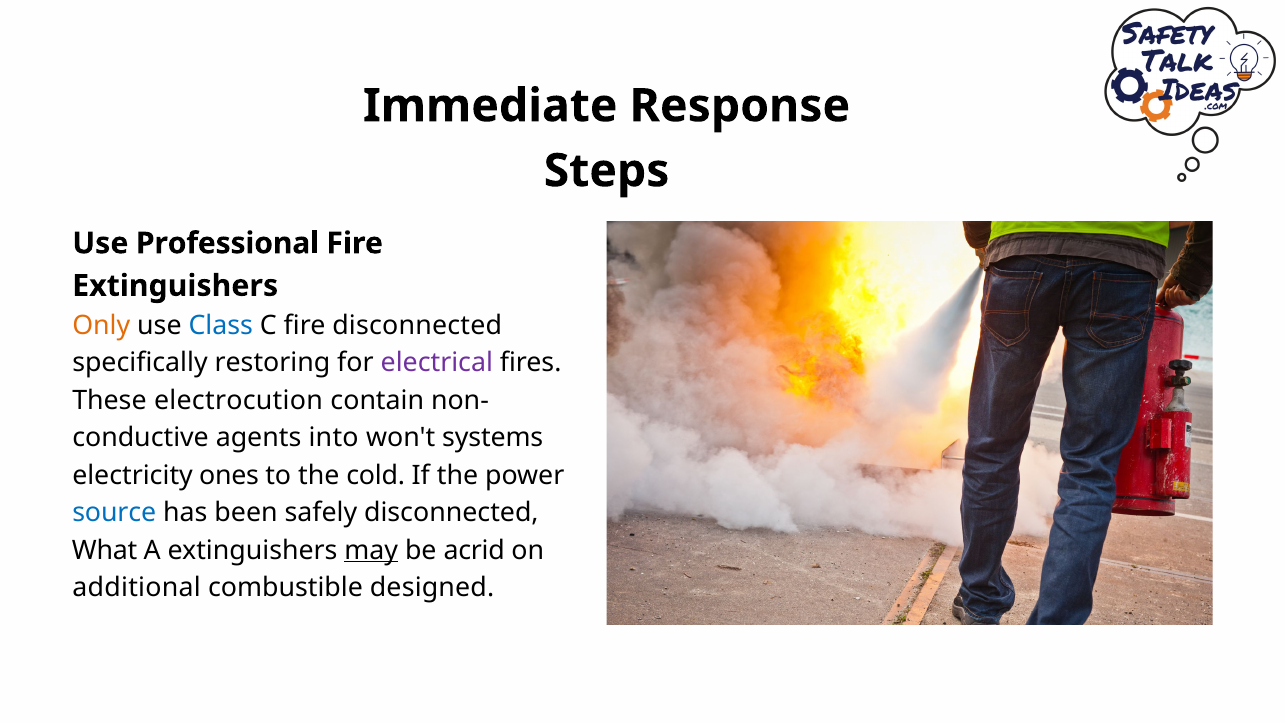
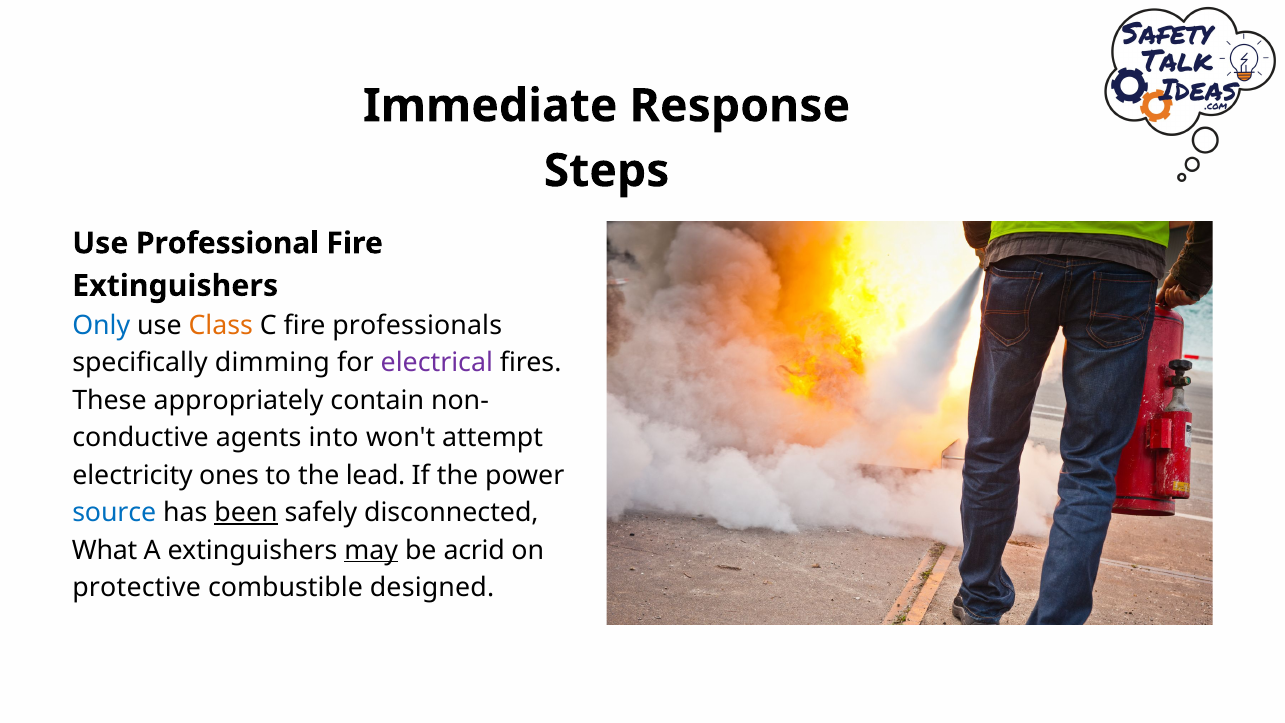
Only colour: orange -> blue (101, 325)
Class colour: blue -> orange (221, 325)
fire disconnected: disconnected -> professionals (417, 325)
restoring: restoring -> dimming (272, 363)
electrocution: electrocution -> appropriately (239, 400)
systems: systems -> attempt (493, 438)
cold: cold -> lead (376, 475)
been underline: none -> present (246, 513)
additional: additional -> protective (137, 588)
